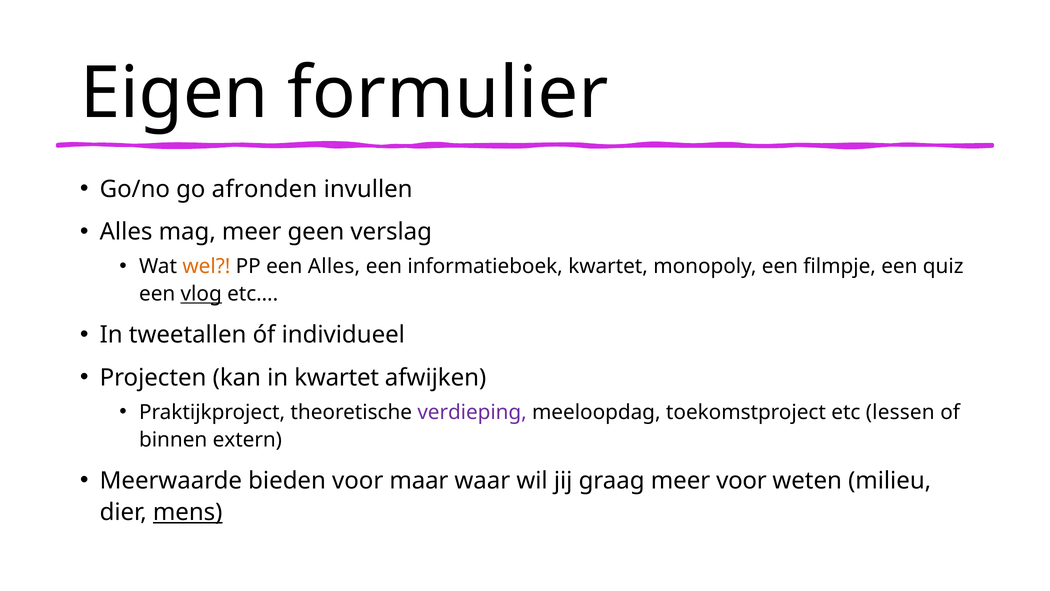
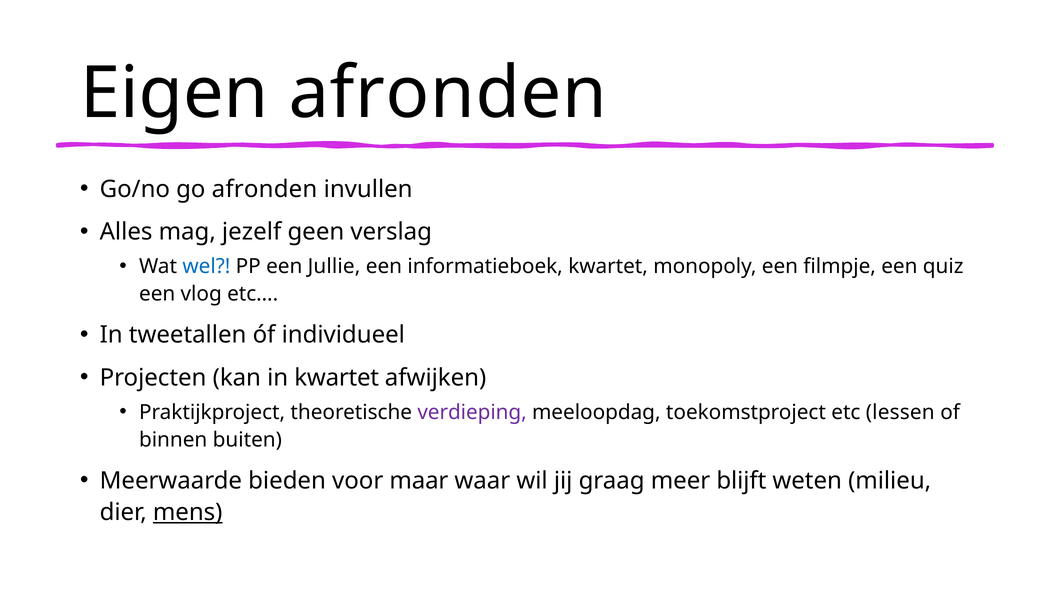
Eigen formulier: formulier -> afronden (448, 94)
mag meer: meer -> jezelf (252, 232)
wel colour: orange -> blue (206, 266)
een Alles: Alles -> Jullie (334, 266)
vlog underline: present -> none (201, 294)
extern: extern -> buiten (247, 439)
meer voor: voor -> blijft (741, 480)
